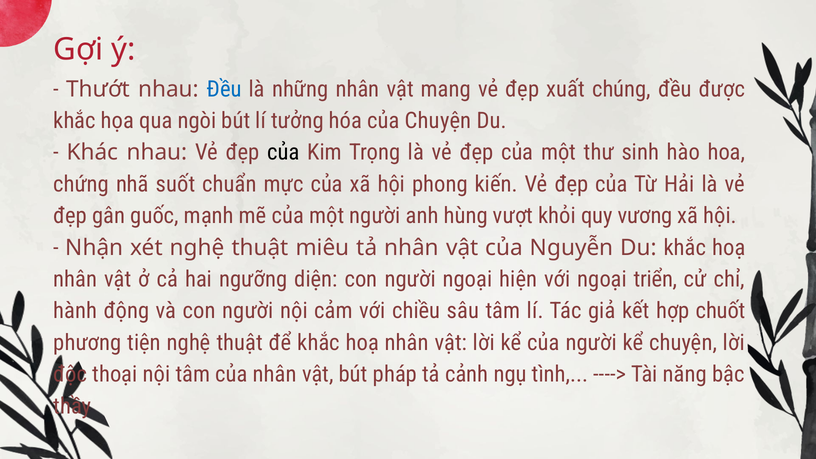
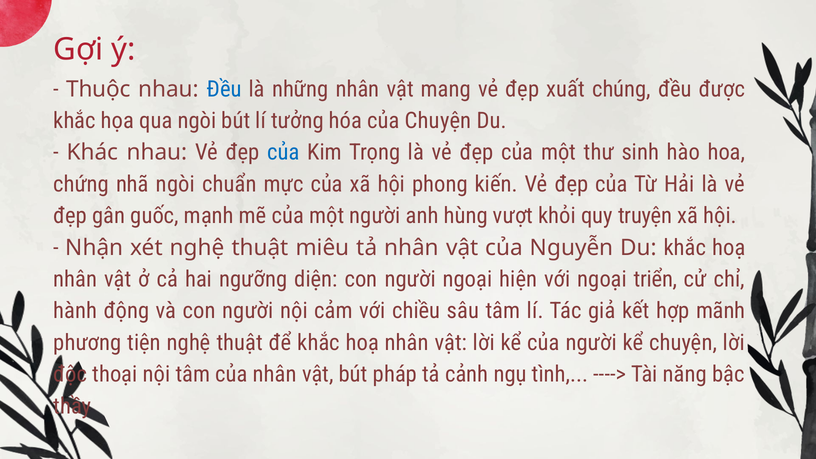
Thướt: Thướt -> Thuộc (98, 89)
của colour: black -> blue (283, 153)
nhã suốt: suốt -> ngòi (176, 184)
vương: vương -> truyện (645, 216)
chuốt: chuốt -> mãnh (721, 311)
